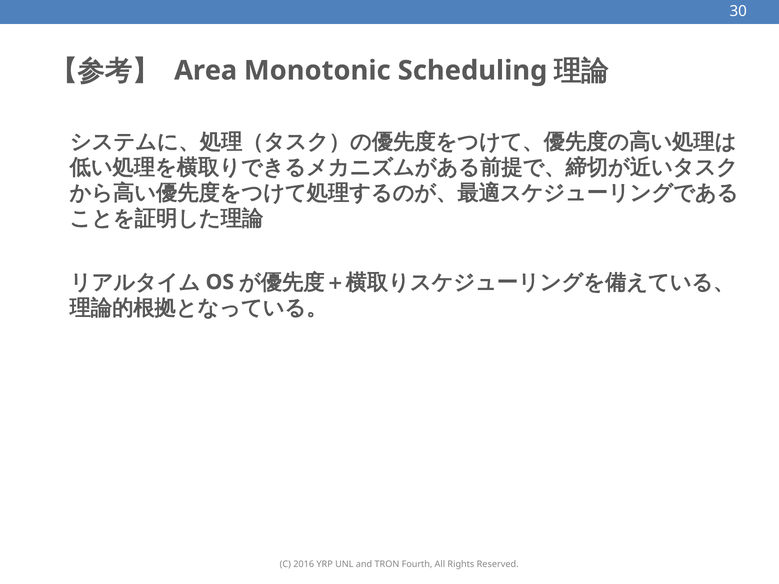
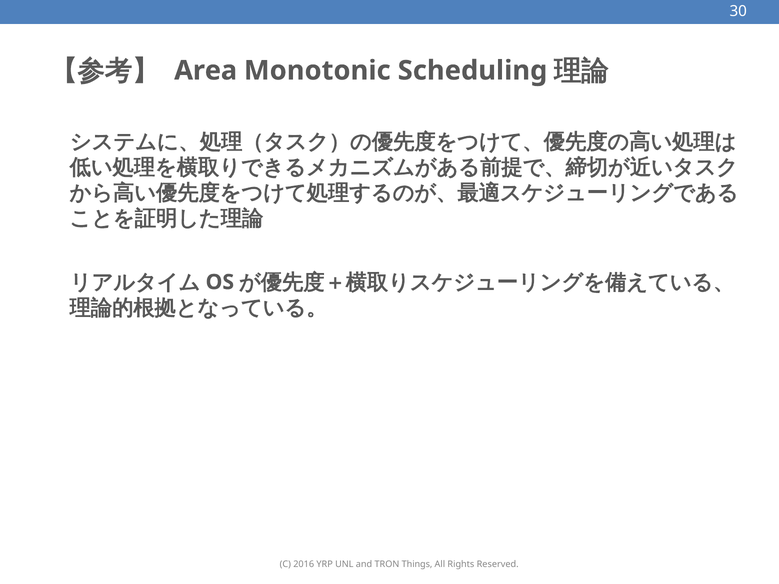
Fourth: Fourth -> Things (417, 565)
